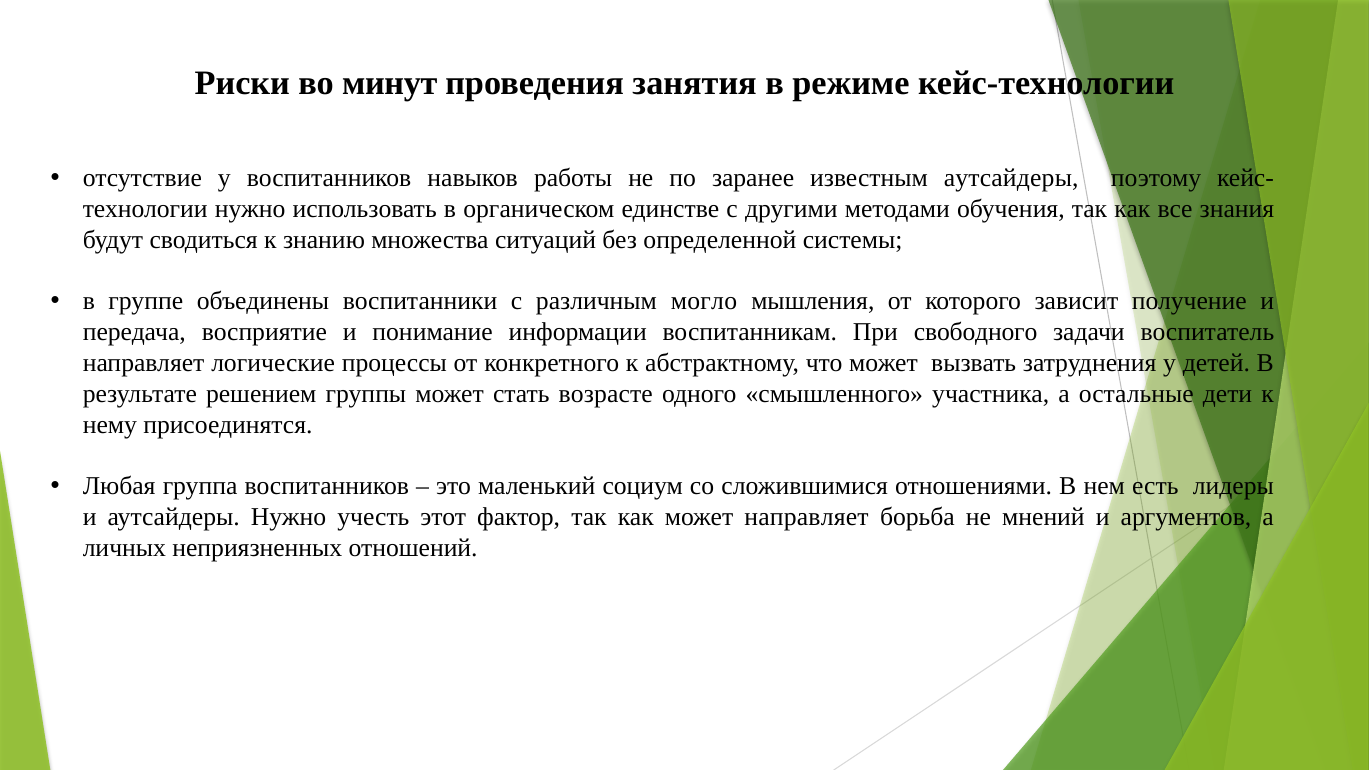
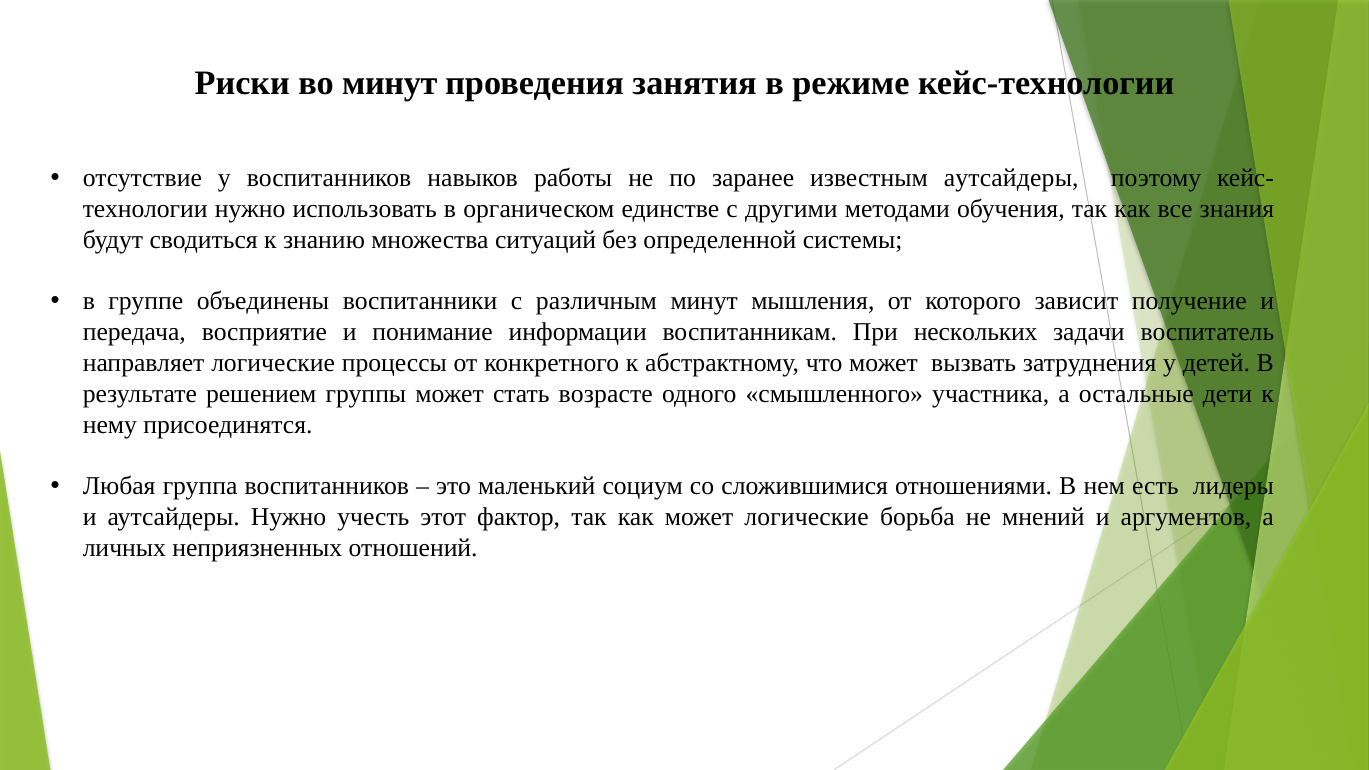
различным могло: могло -> минут (704, 301)
свободного: свободного -> нескольких (976, 332)
может направляет: направляет -> логические (807, 517)
